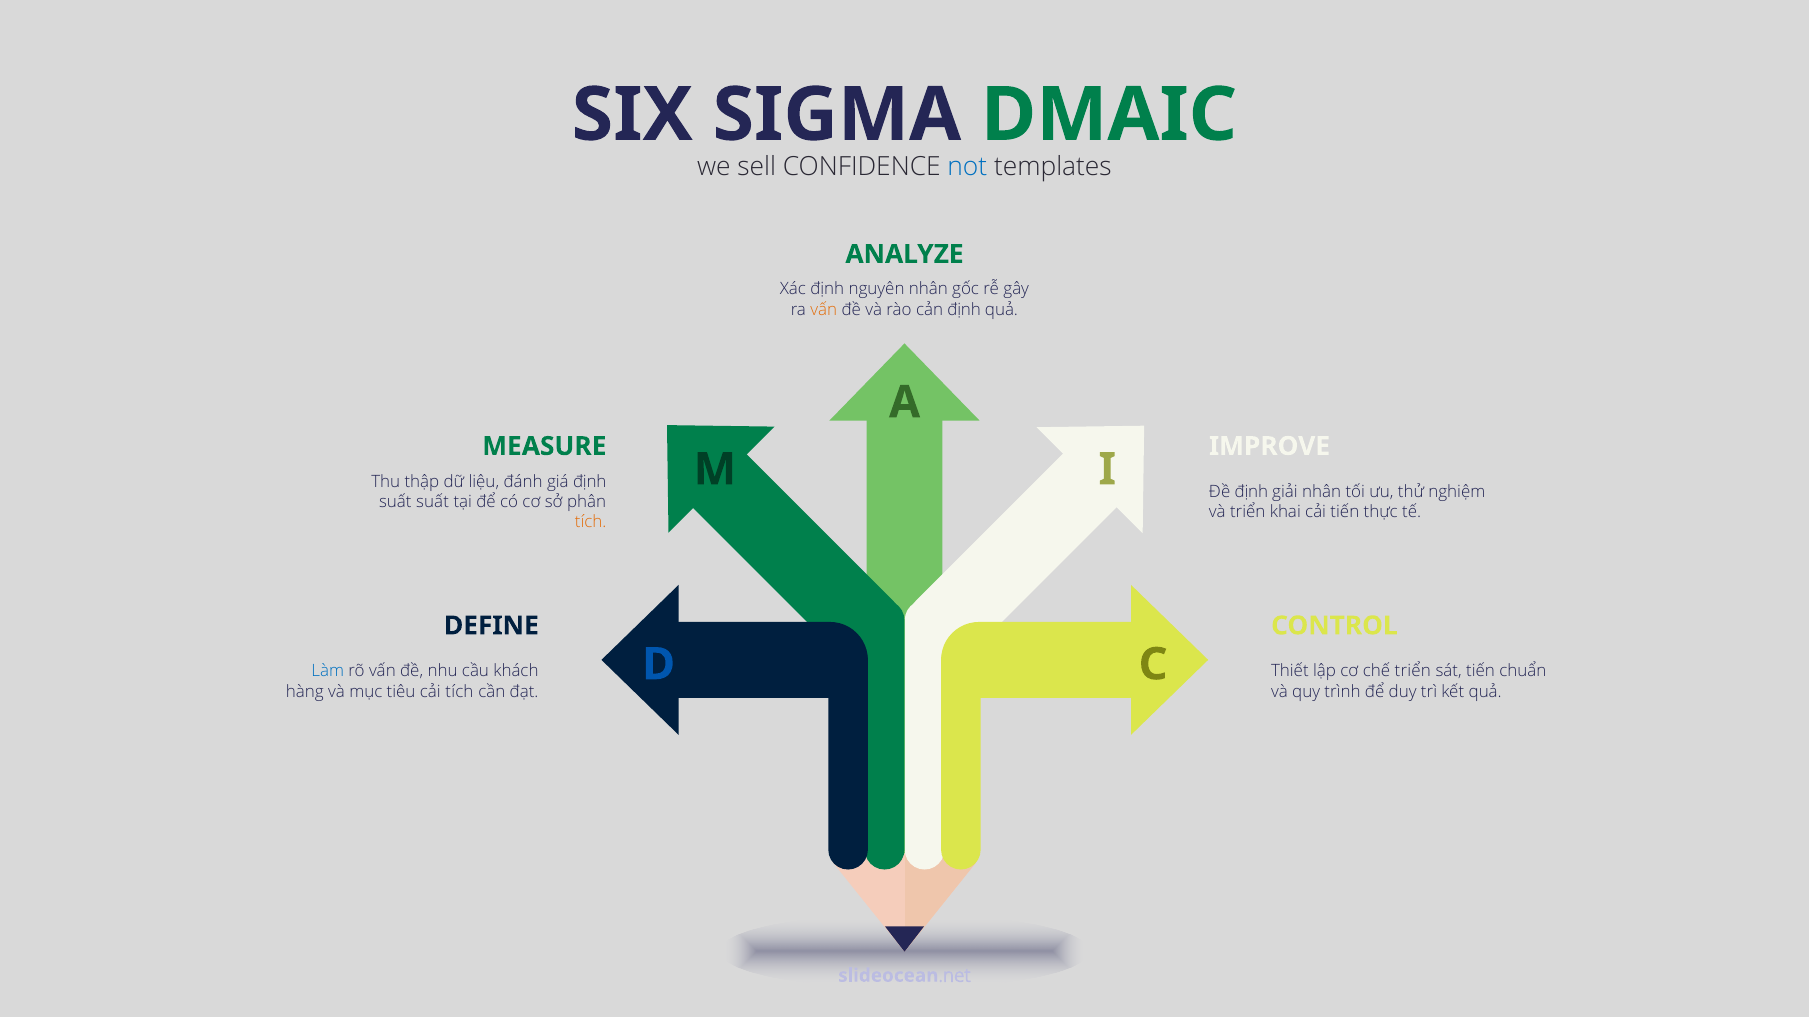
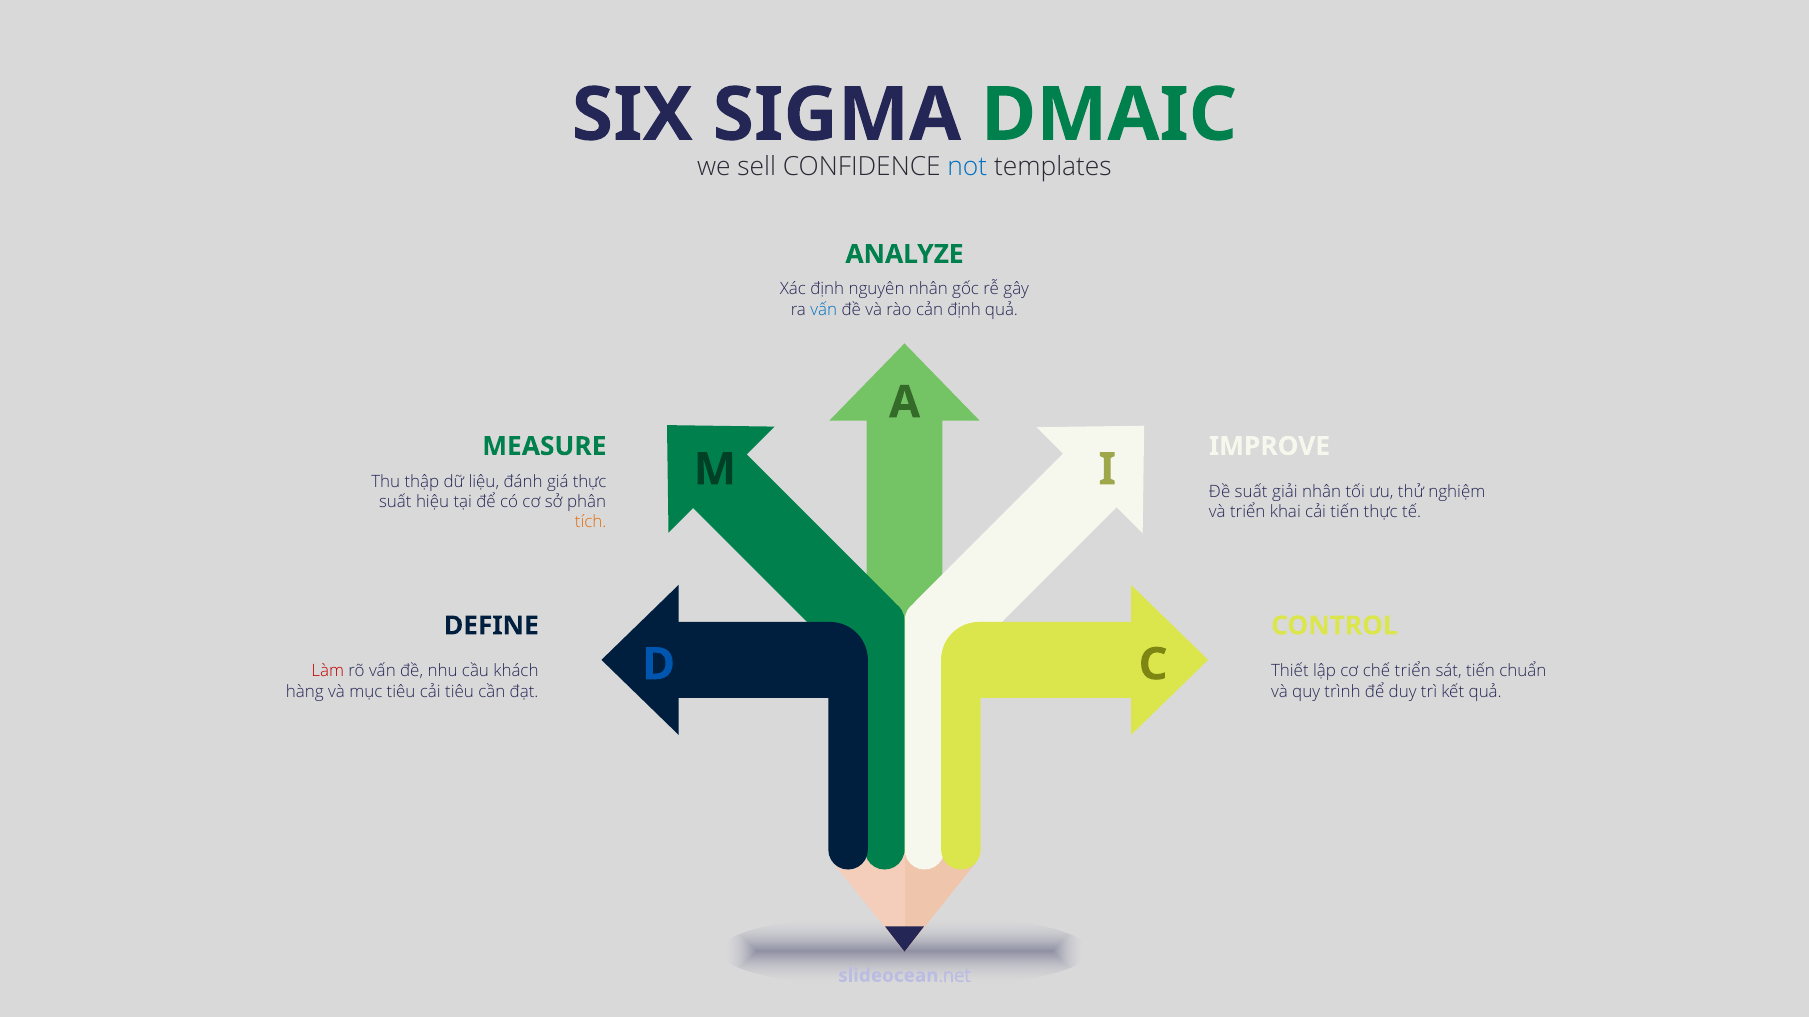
vấn colour: orange -> blue (824, 310)
giá định: định -> thực (590, 482)
Đề định: định -> suất (1251, 492)
suất suất: suất -> hiệu (433, 502)
Làm colour: blue -> red (328, 672)
cải tích: tích -> tiêu (460, 692)
